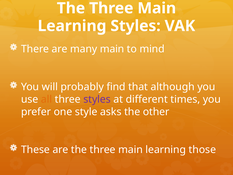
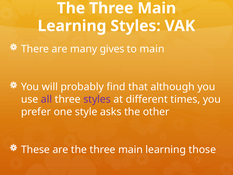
many main: main -> gives (112, 49)
to mind: mind -> main (152, 49)
all colour: orange -> purple (46, 99)
